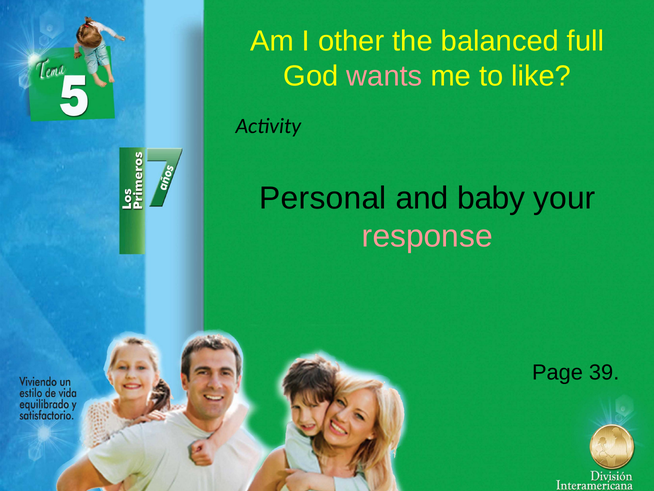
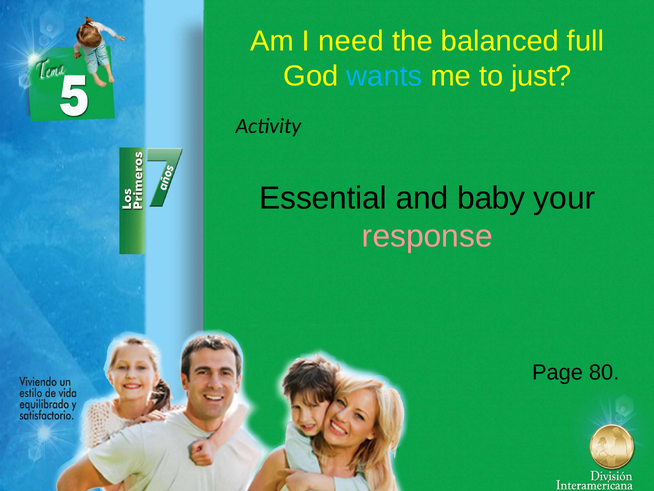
other: other -> need (351, 41)
wants colour: pink -> light blue (384, 76)
like: like -> just (541, 76)
Personal: Personal -> Essential (323, 198)
39: 39 -> 80 (604, 372)
